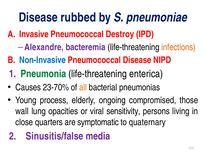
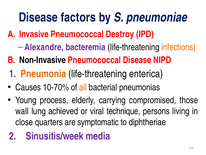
rubbed: rubbed -> factors (78, 17)
Non-Invasive colour: blue -> black (43, 60)
Pneumonia colour: green -> orange (43, 74)
23-70%: 23-70% -> 10-70% (56, 87)
ongoing: ongoing -> carrying (112, 100)
opacities: opacities -> achieved (63, 111)
sensitivity: sensitivity -> technique (123, 111)
quaternary: quaternary -> diphtheriae (147, 122)
Sinusitis/false: Sinusitis/false -> Sinusitis/week (55, 136)
